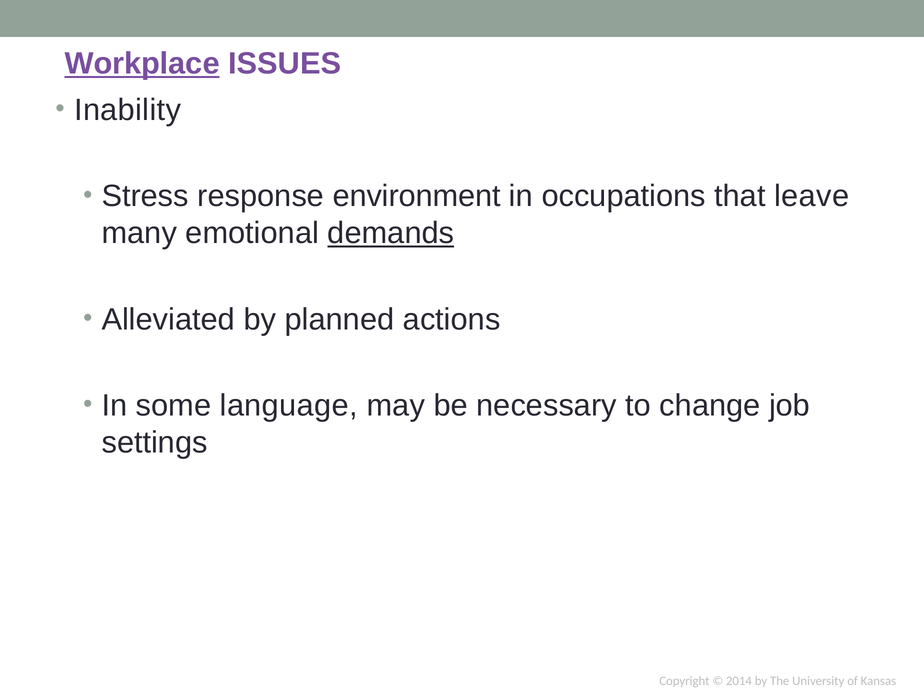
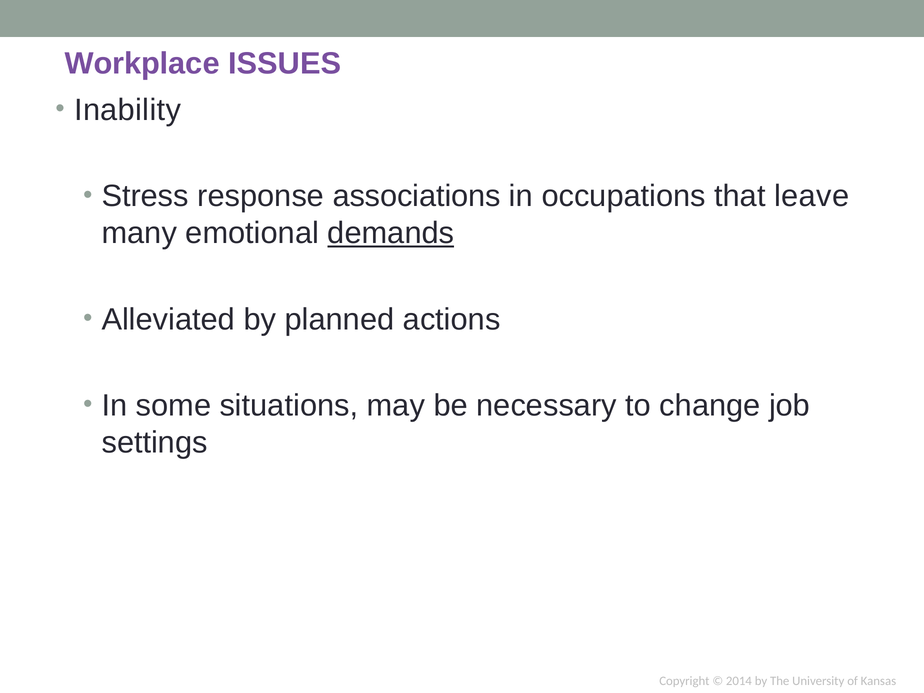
Workplace underline: present -> none (142, 64)
environment: environment -> associations (417, 196)
language: language -> situations (289, 406)
